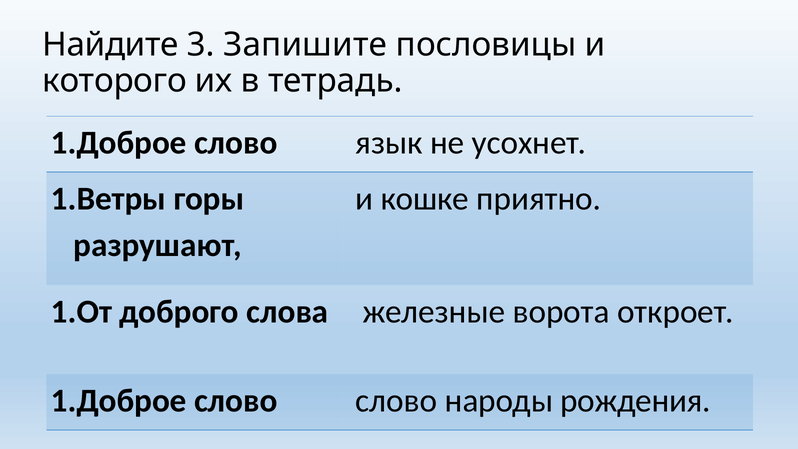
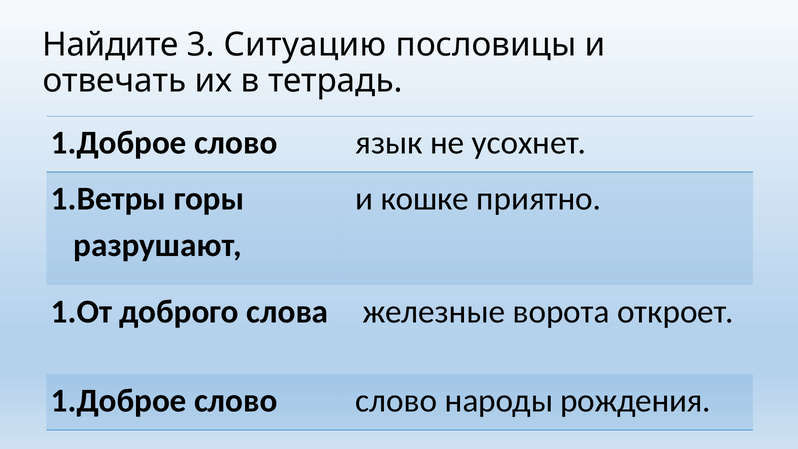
Запишите: Запишите -> Ситуацию (305, 45)
которого: которого -> отвечать (114, 81)
